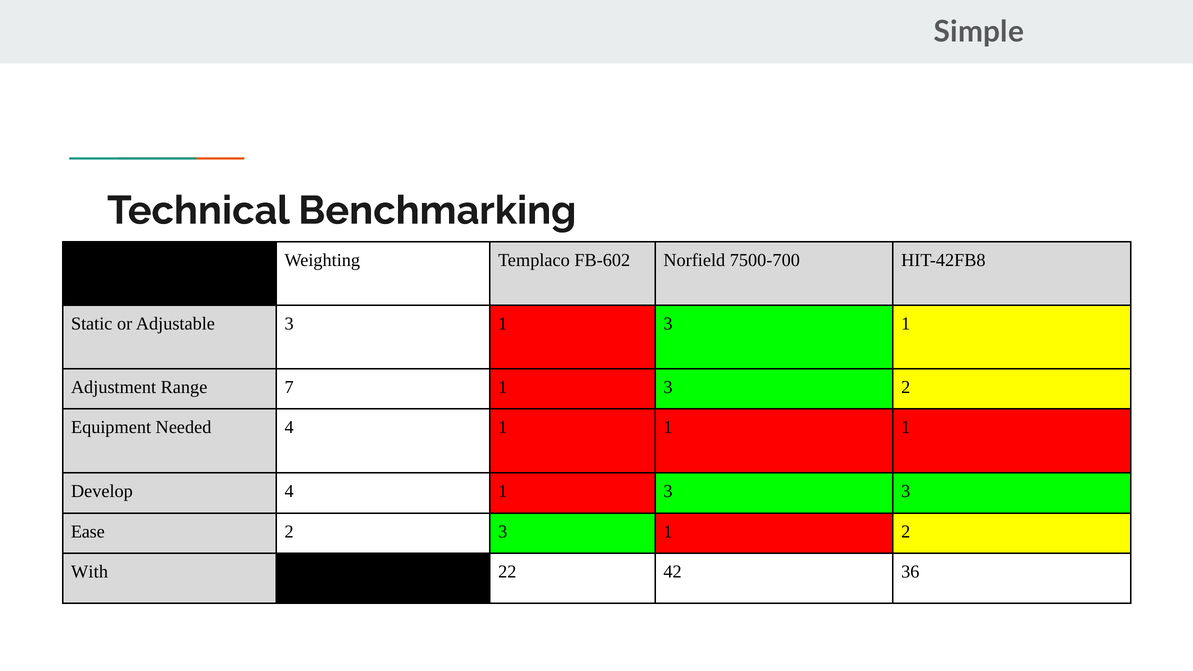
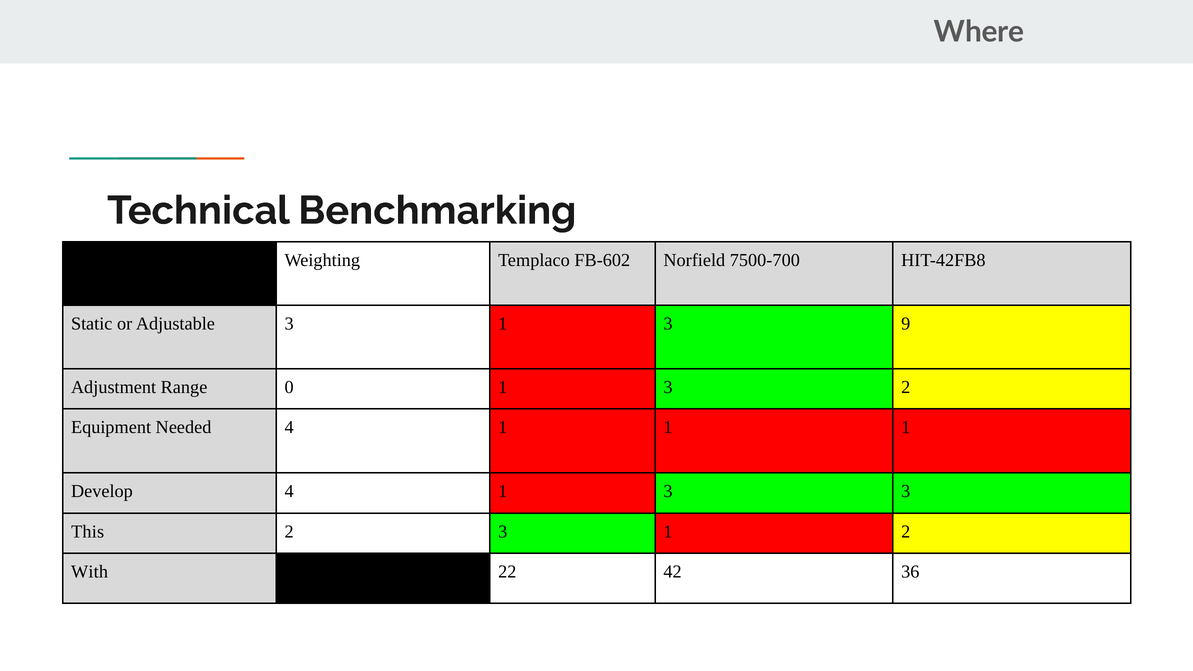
Simple: Simple -> Where (979, 32)
1 3 1: 1 -> 9 (906, 324)
7: 7 -> 0 (289, 387)
Ease: Ease -> This (88, 532)
